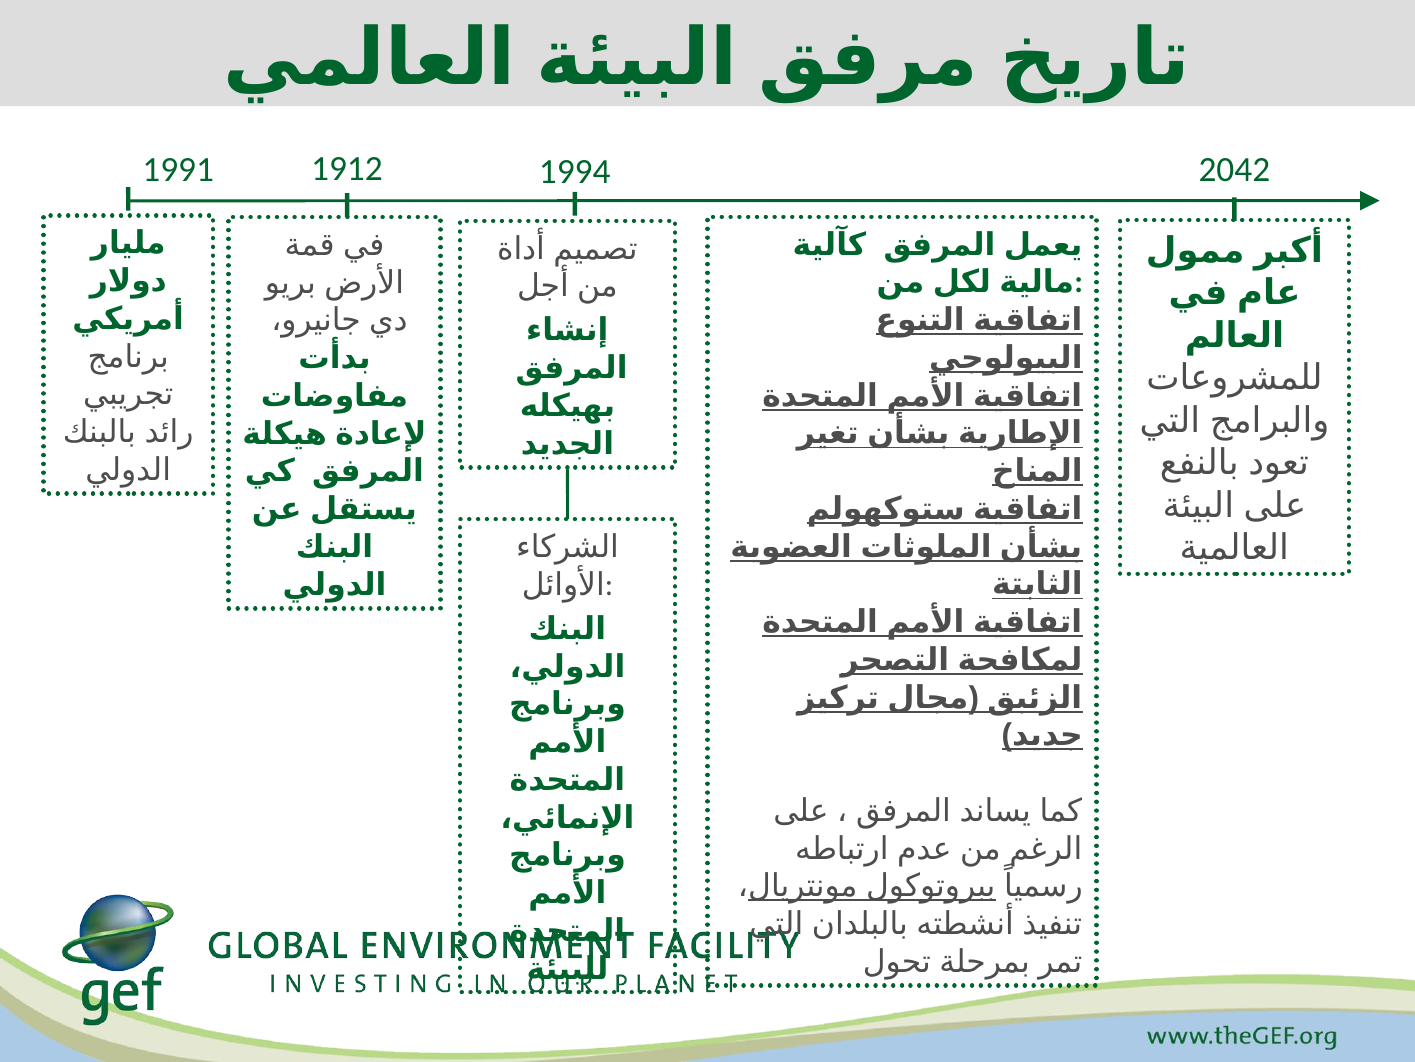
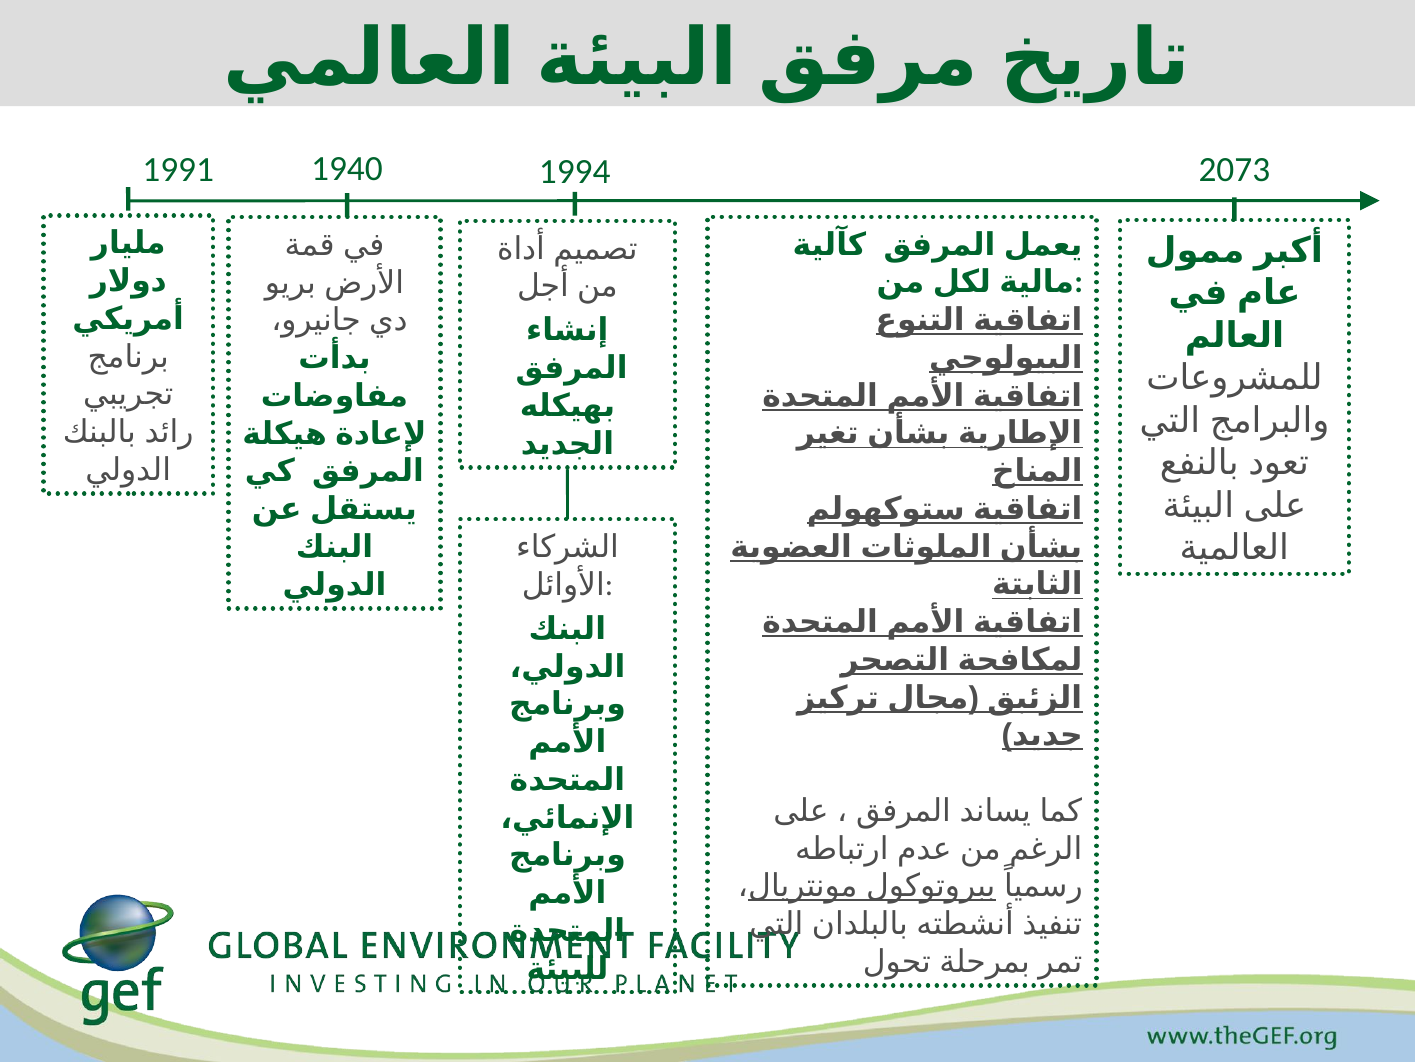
1912: 1912 -> 1940 (347, 168)
2042: 2042 -> 2073 (1234, 170)
